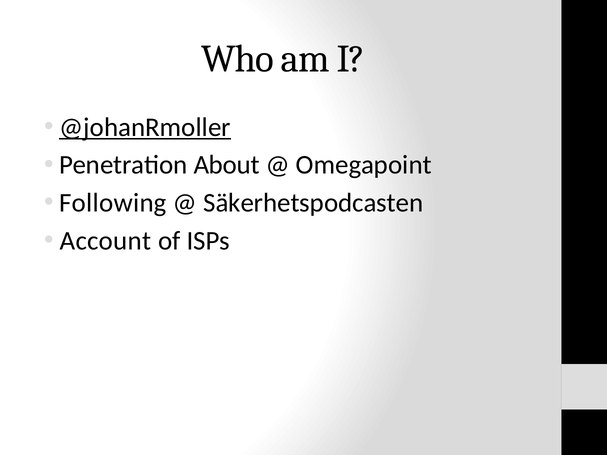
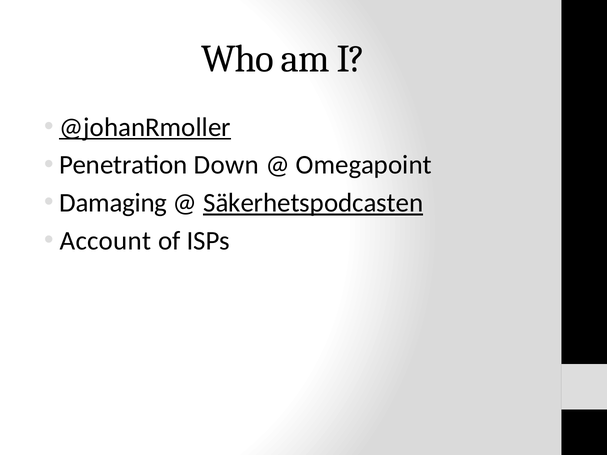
About: About -> Down (226, 165)
Following: Following -> Damaging (113, 203)
Säkerhetspodcasten underline: none -> present (313, 203)
